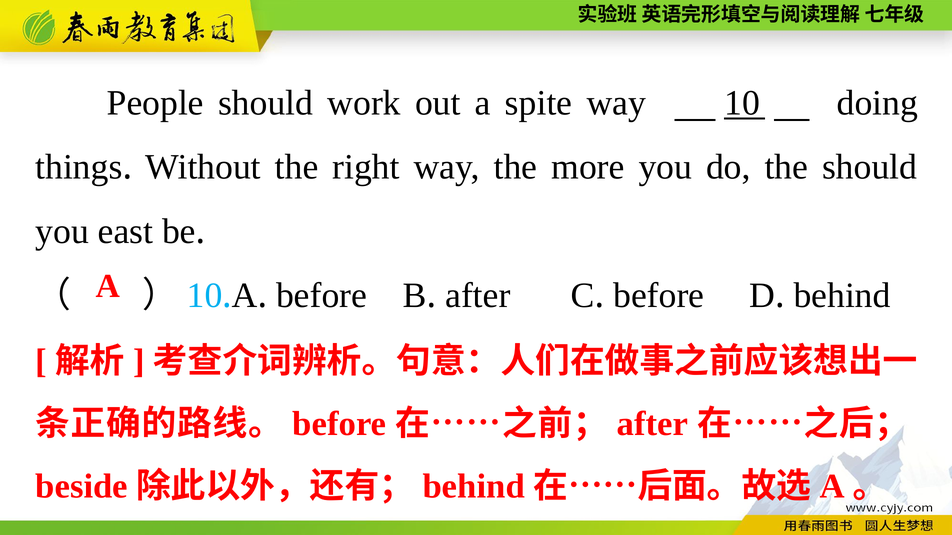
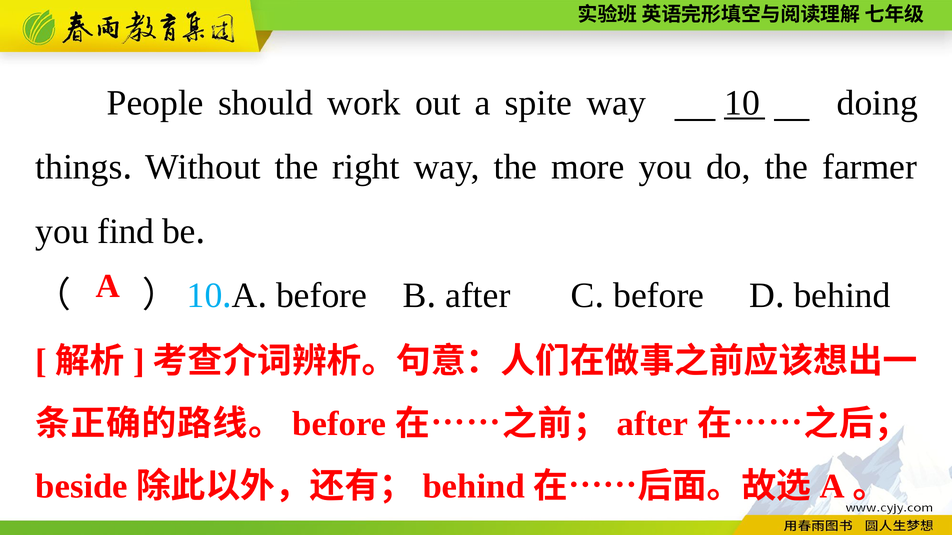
the should: should -> farmer (870, 167)
east: east -> find (126, 232)
